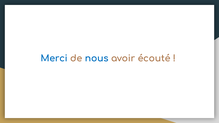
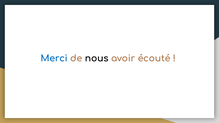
nous colour: blue -> black (97, 58)
